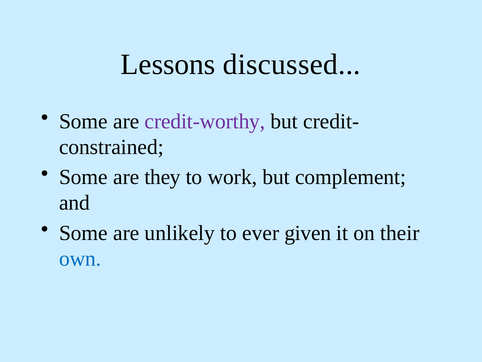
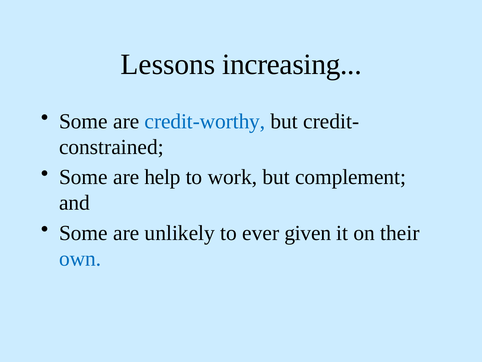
discussed: discussed -> increasing (292, 64)
credit-worthy colour: purple -> blue (205, 121)
they: they -> help (163, 177)
